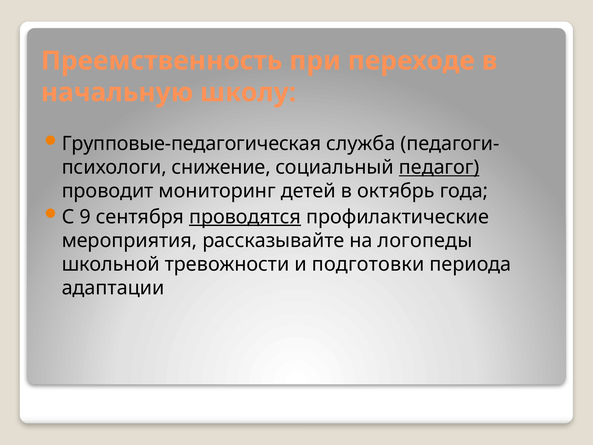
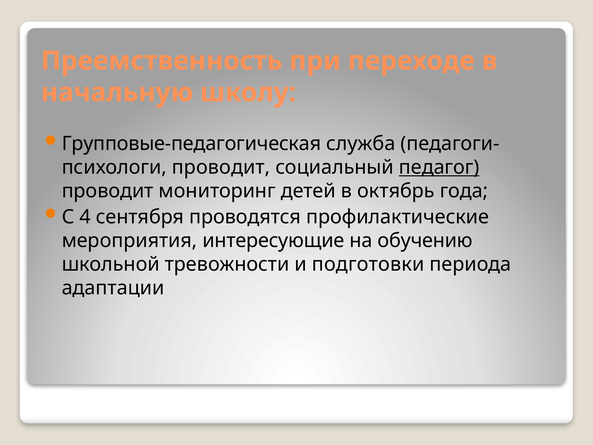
снижение: снижение -> проводит (221, 167)
9: 9 -> 4 (85, 217)
проводятся underline: present -> none (245, 217)
рассказывайте: рассказывайте -> интересующие (273, 240)
логопеды: логопеды -> обучению (425, 240)
